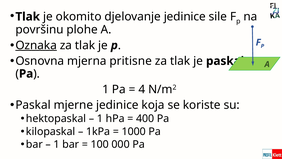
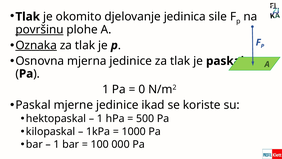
djelovanje jedinice: jedinice -> jedinica (185, 17)
površinu underline: none -> present (39, 30)
mjerna pritisne: pritisne -> jedinice (131, 61)
4: 4 -> 0 (142, 89)
koja: koja -> ikad (153, 105)
400: 400 -> 500 (145, 118)
